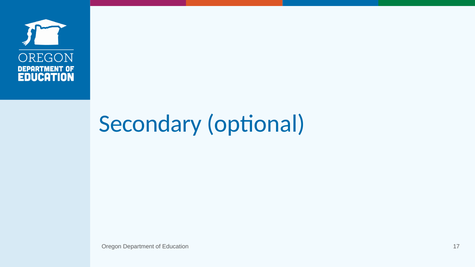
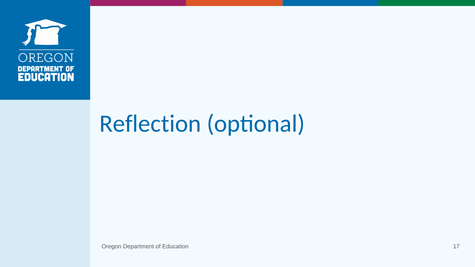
Secondary: Secondary -> Reflection (150, 124)
